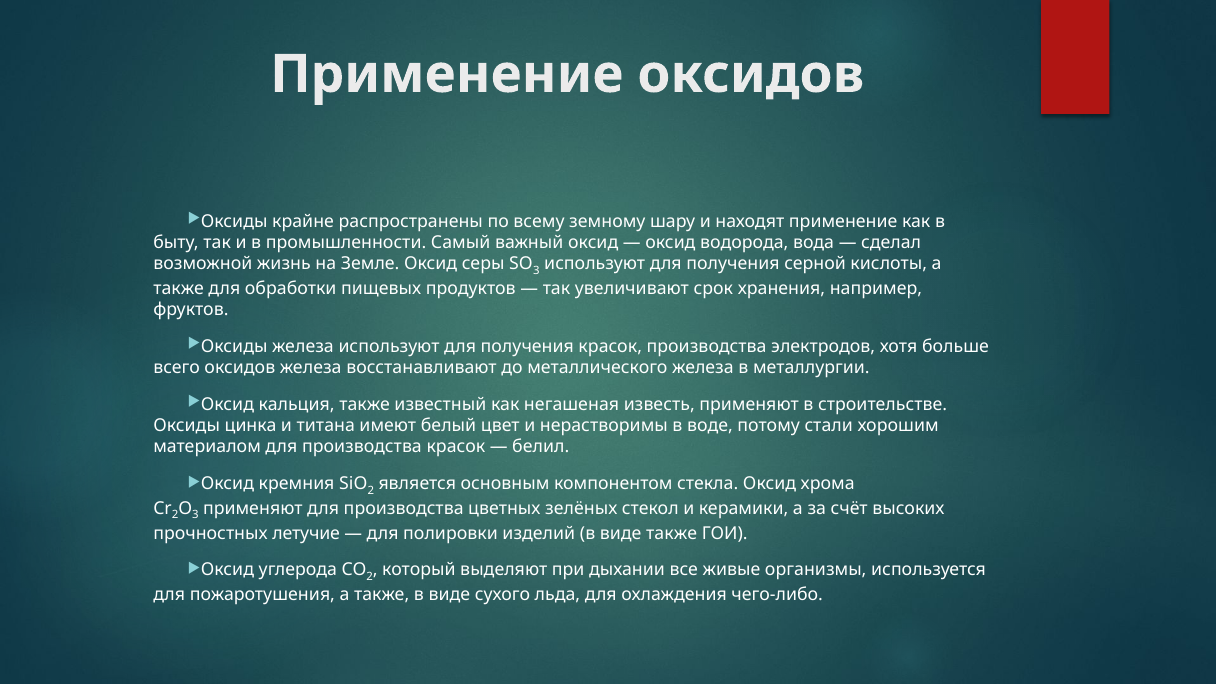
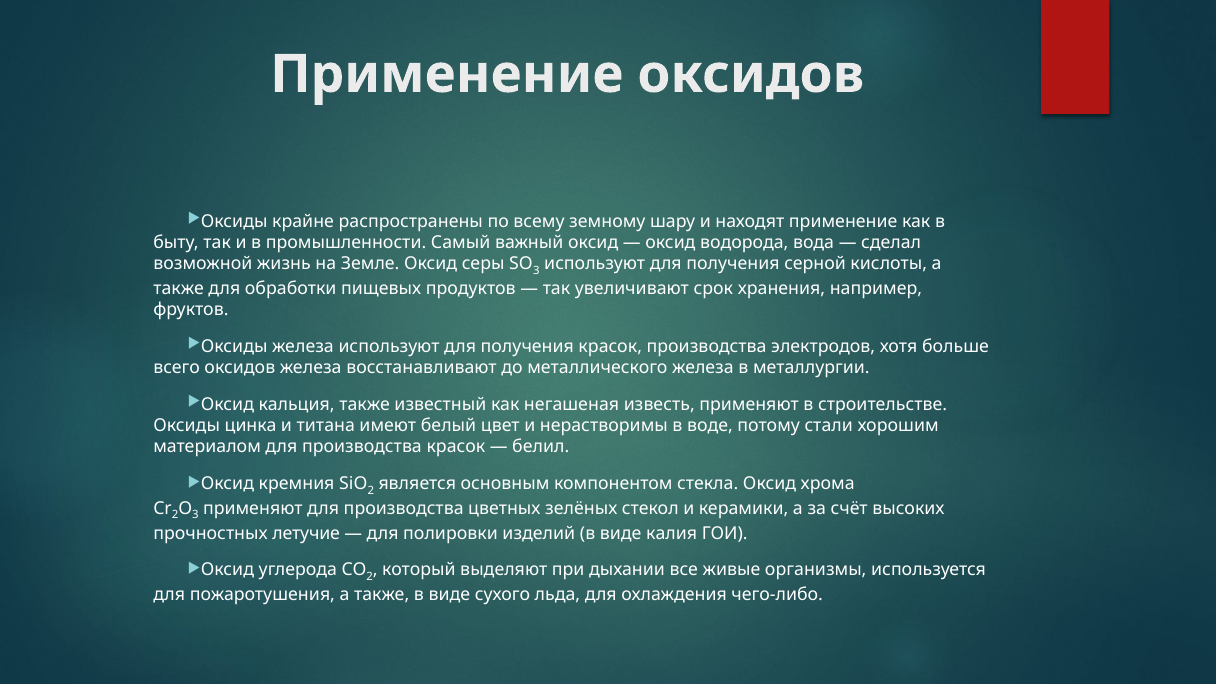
виде также: также -> калия (672, 533)
